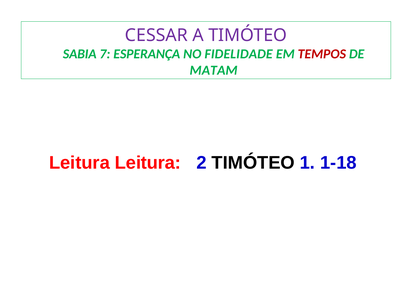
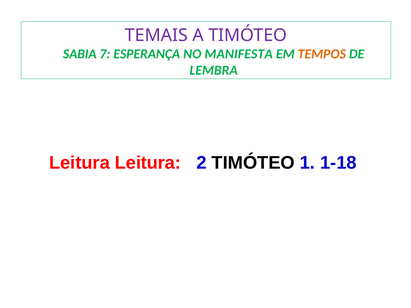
CESSAR: CESSAR -> TEMAIS (156, 35)
FIDELIDADE: FIDELIDADE -> MANIFESTA (239, 54)
TEMPOS colour: red -> orange (322, 54)
MATAM: MATAM -> LEMBRA (214, 70)
